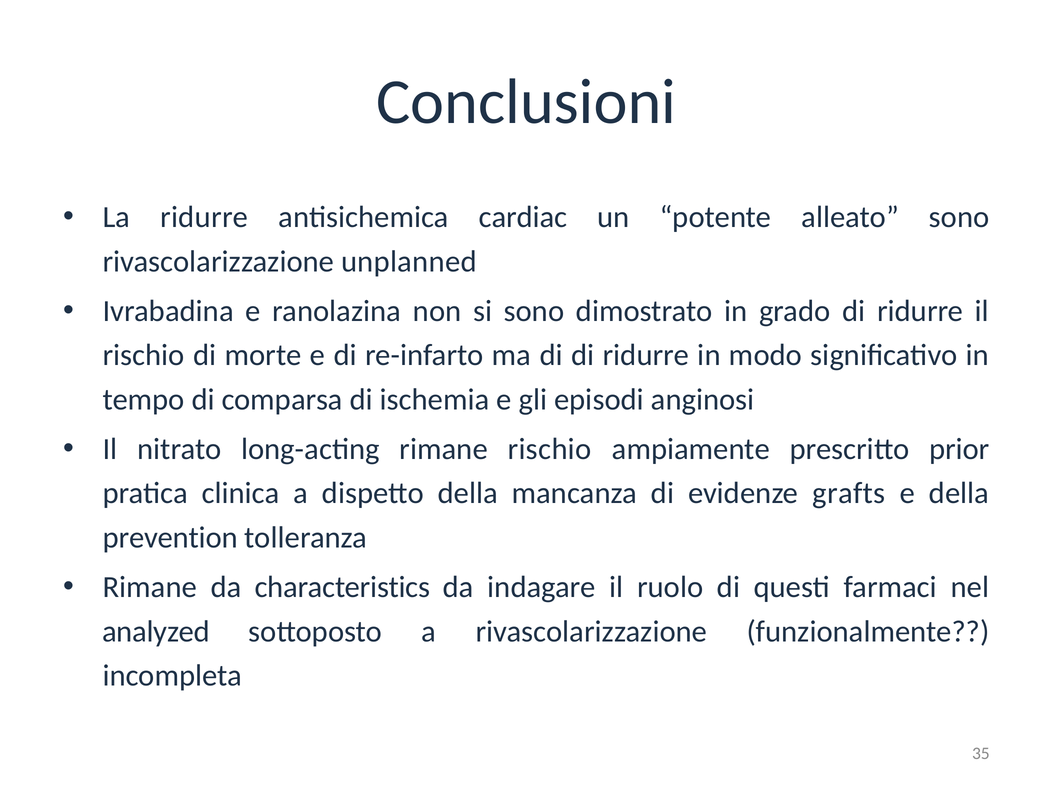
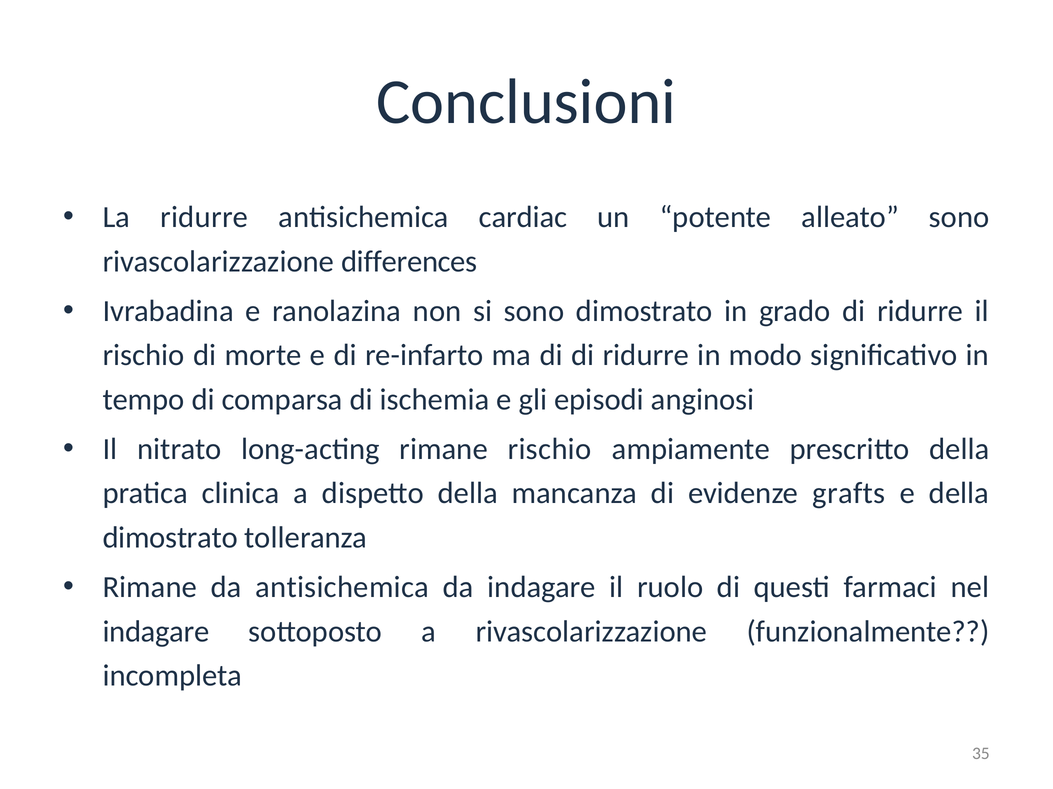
unplanned: unplanned -> differences (409, 262)
prescritto prior: prior -> della (959, 450)
prevention: prevention -> dimostrato (170, 538)
da characteristics: characteristics -> antisichemica (342, 588)
analyzed: analyzed -> indagare (156, 632)
